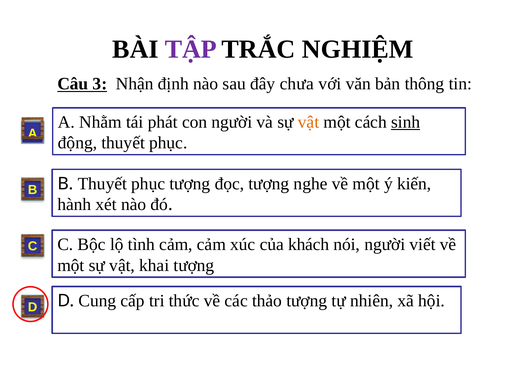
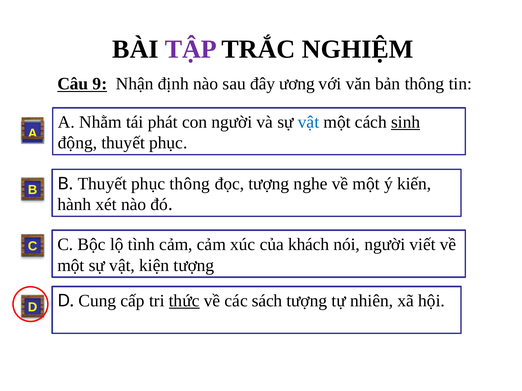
3: 3 -> 9 (100, 84)
chưa: chưa -> ương (297, 84)
vật colour: orange -> blue (309, 122)
phục tượng: tượng -> thông (190, 184)
khai: khai -> kiện (154, 266)
thức underline: none -> present (184, 301)
thảo: thảo -> sách (267, 301)
